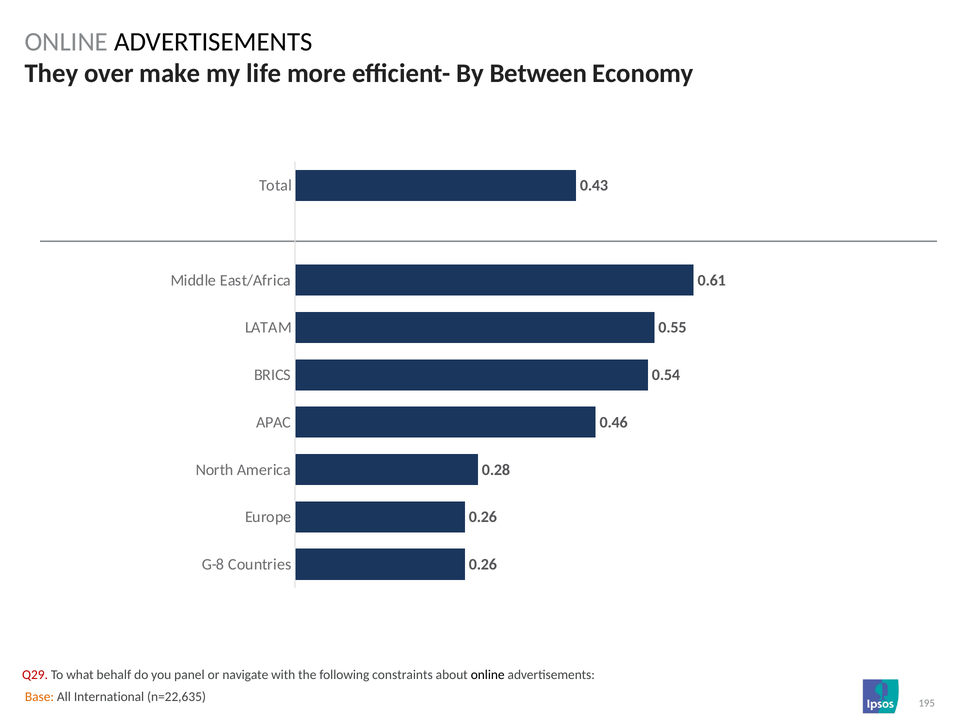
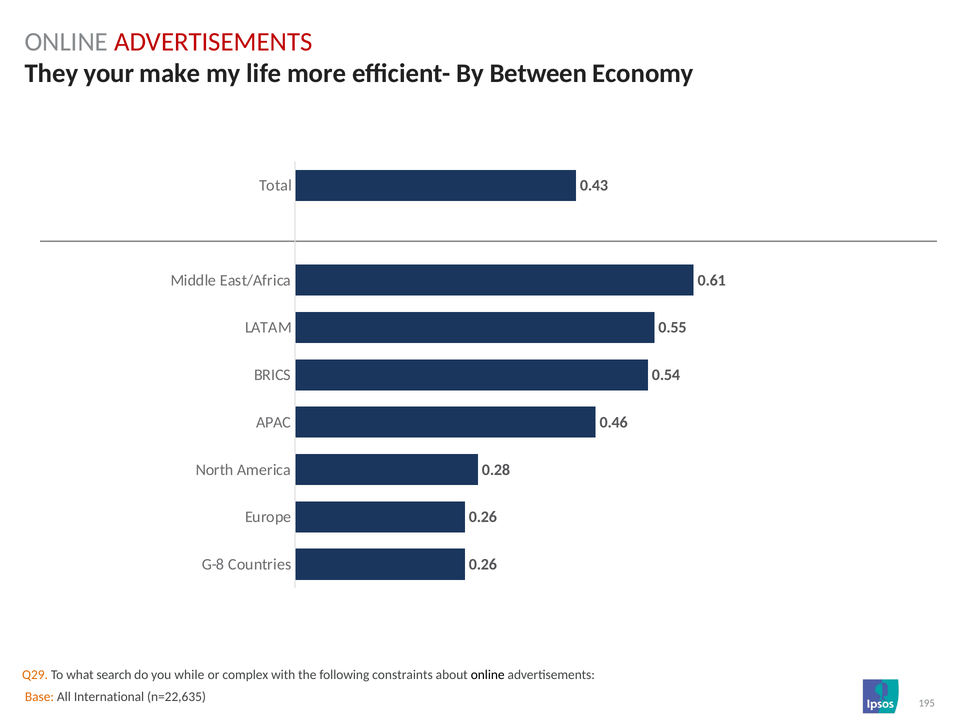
ADVERTISEMENTS colour: black -> red (213, 42)
over: over -> your (109, 74)
Q29 colour: red -> orange (35, 675)
behalf: behalf -> search (114, 675)
panel: panel -> while (189, 675)
navigate: navigate -> complex (245, 675)
